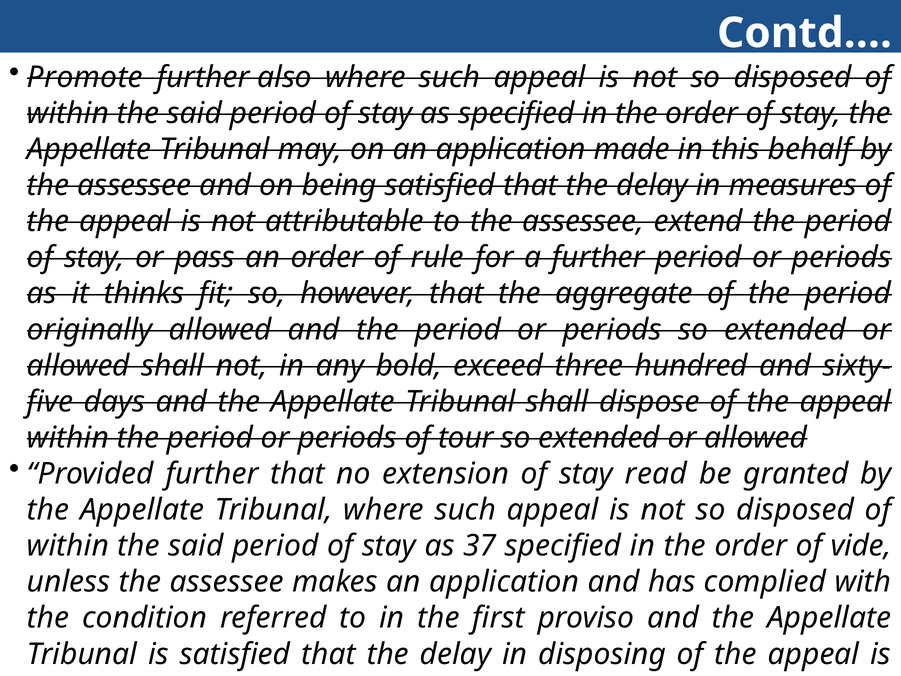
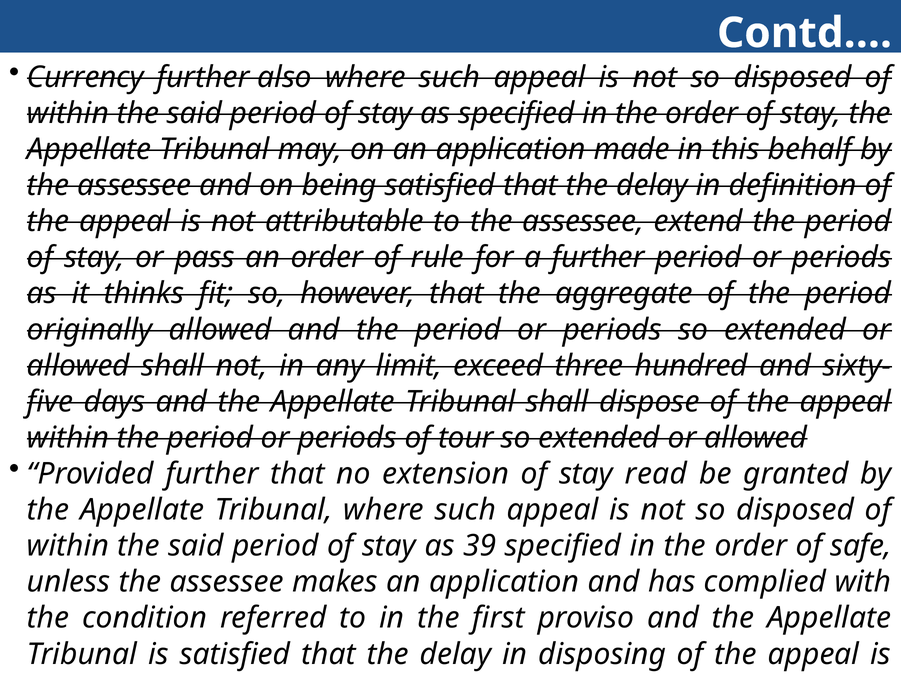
Promote: Promote -> Currency (85, 77)
measures: measures -> definition (793, 185)
bold: bold -> limit (409, 366)
37: 37 -> 39 (480, 546)
vide: vide -> safe (861, 546)
